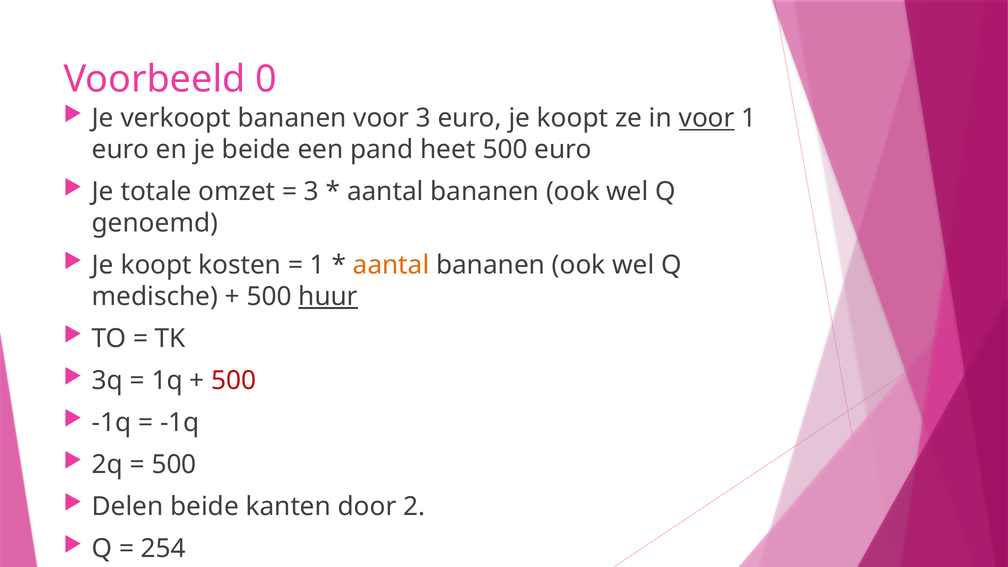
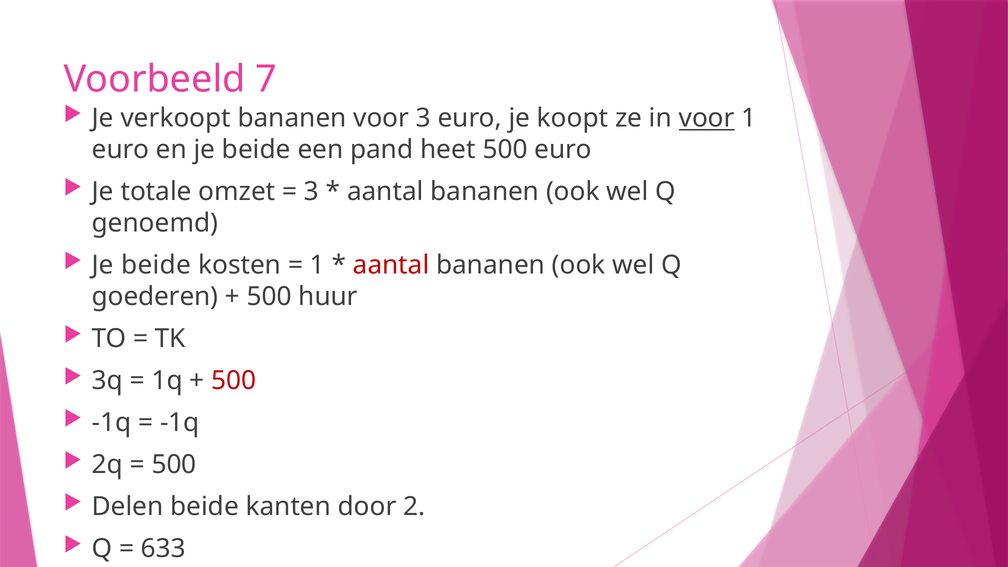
0: 0 -> 7 (266, 79)
koopt: koopt -> beide (156, 265)
aantal colour: orange -> red (391, 265)
medische: medische -> goederen (155, 297)
huur underline: present -> none (328, 297)
254: 254 -> 633 (163, 549)
